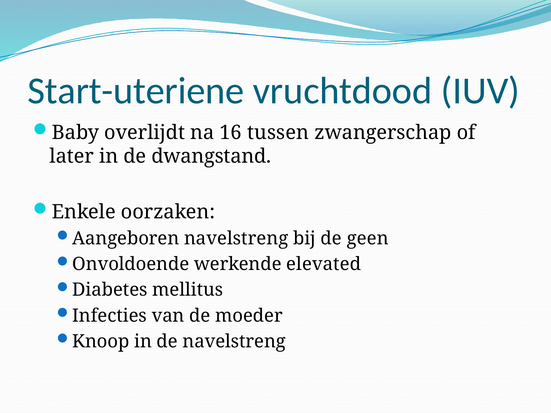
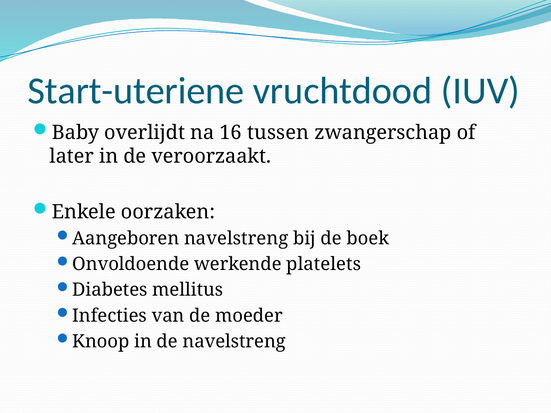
dwangstand: dwangstand -> veroorzaakt (211, 157)
geen: geen -> boek (368, 239)
elevated: elevated -> platelets (324, 264)
